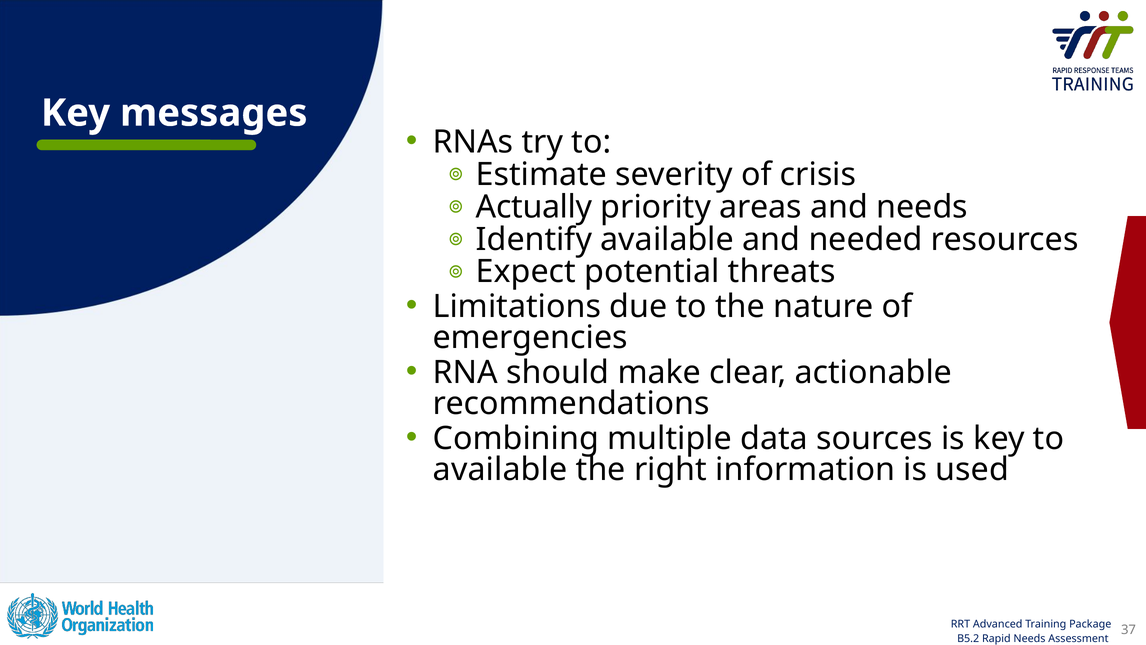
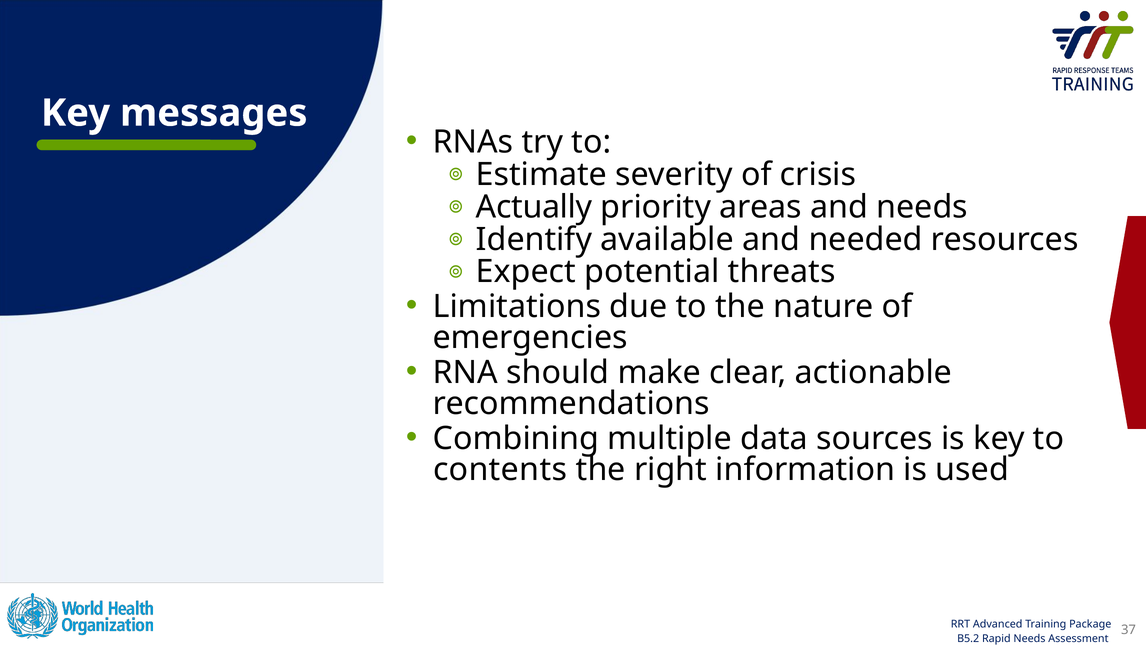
available: available -> contents (500, 470)
